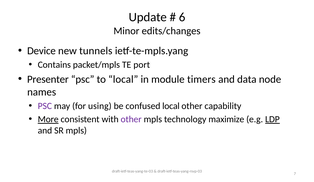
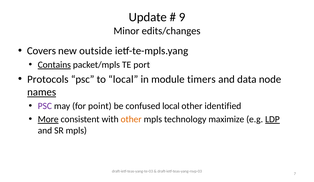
6: 6 -> 9 (182, 17)
Device: Device -> Covers (41, 51)
tunnels: tunnels -> outside (96, 51)
Contains underline: none -> present (54, 65)
Presenter: Presenter -> Protocols (48, 79)
names underline: none -> present (42, 92)
using: using -> point (100, 106)
capability: capability -> identified (223, 106)
other colour: purple -> orange (131, 119)
